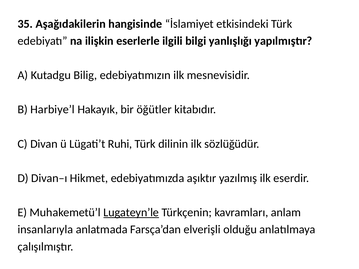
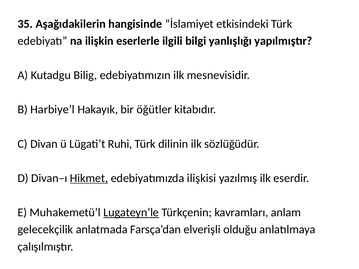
Hikmet underline: none -> present (89, 178)
aşıktır: aşıktır -> ilişkisi (202, 178)
insanlarıyla: insanlarıyla -> gelecekçilik (45, 230)
